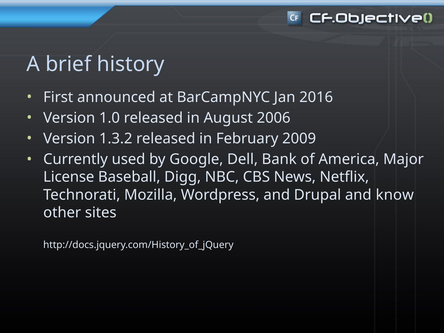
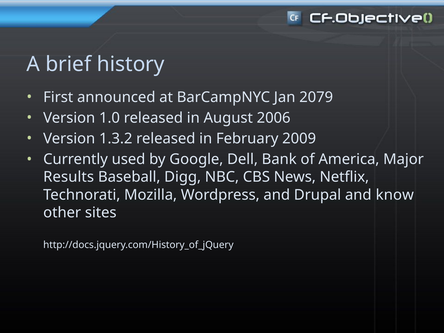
2016: 2016 -> 2079 (316, 97)
License: License -> Results (69, 177)
